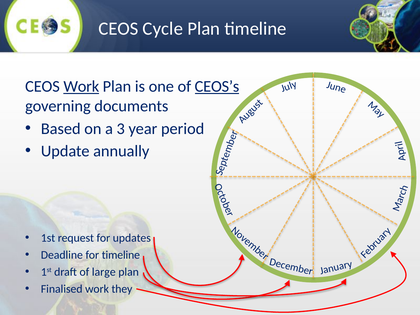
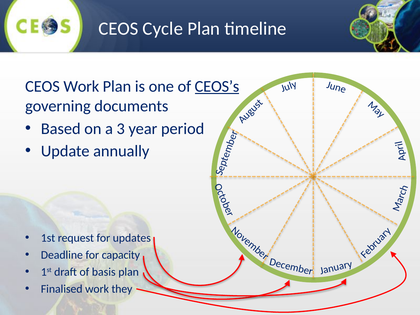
Work underline: present -> none (81, 87)
for timeline: timeline -> capacity (121, 255)
large: large -> basis (104, 272)
